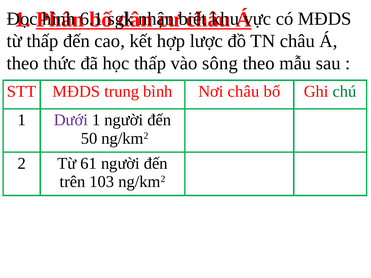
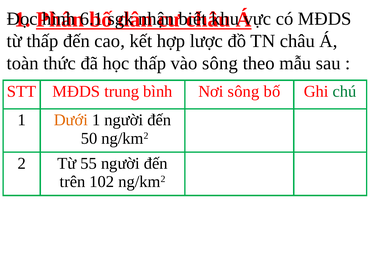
theo: theo -> toàn (23, 63)
Nơi châu: châu -> sông (244, 92)
Dưới colour: purple -> orange (71, 120)
61: 61 -> 55 (89, 163)
103: 103 -> 102 (102, 182)
